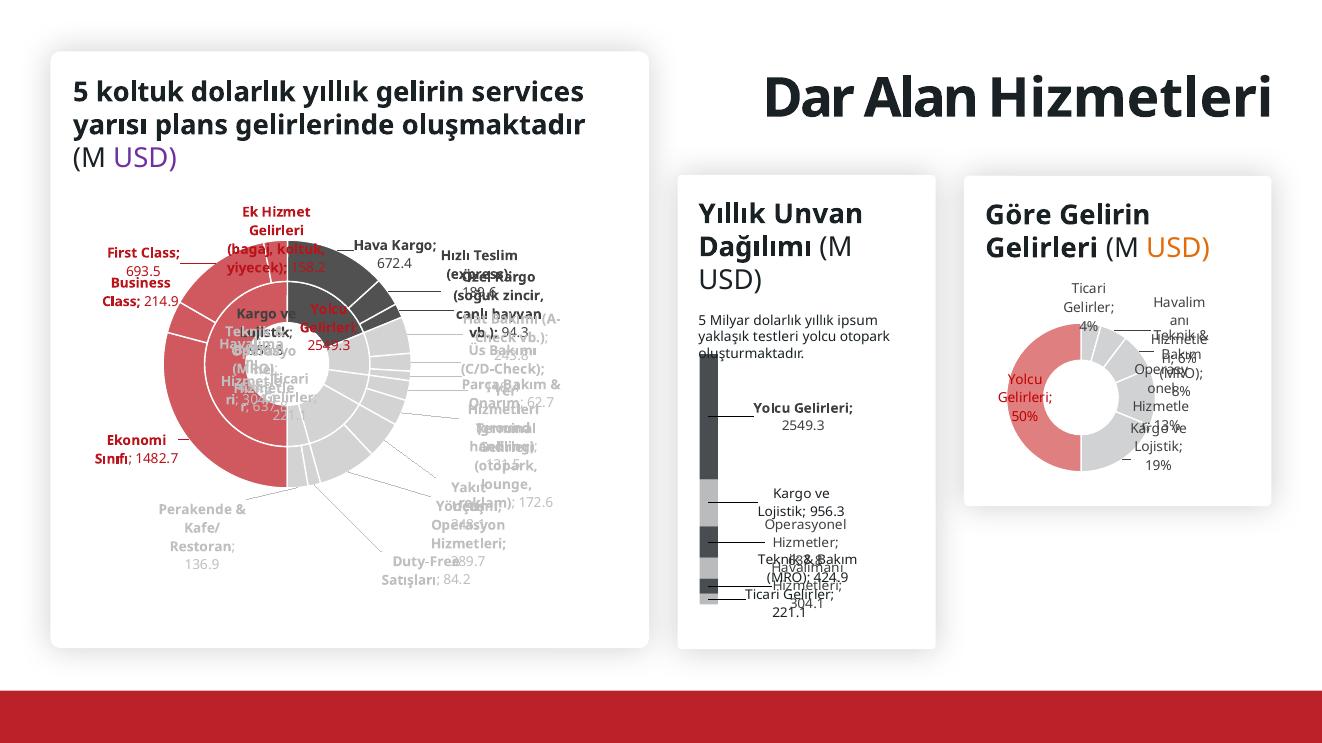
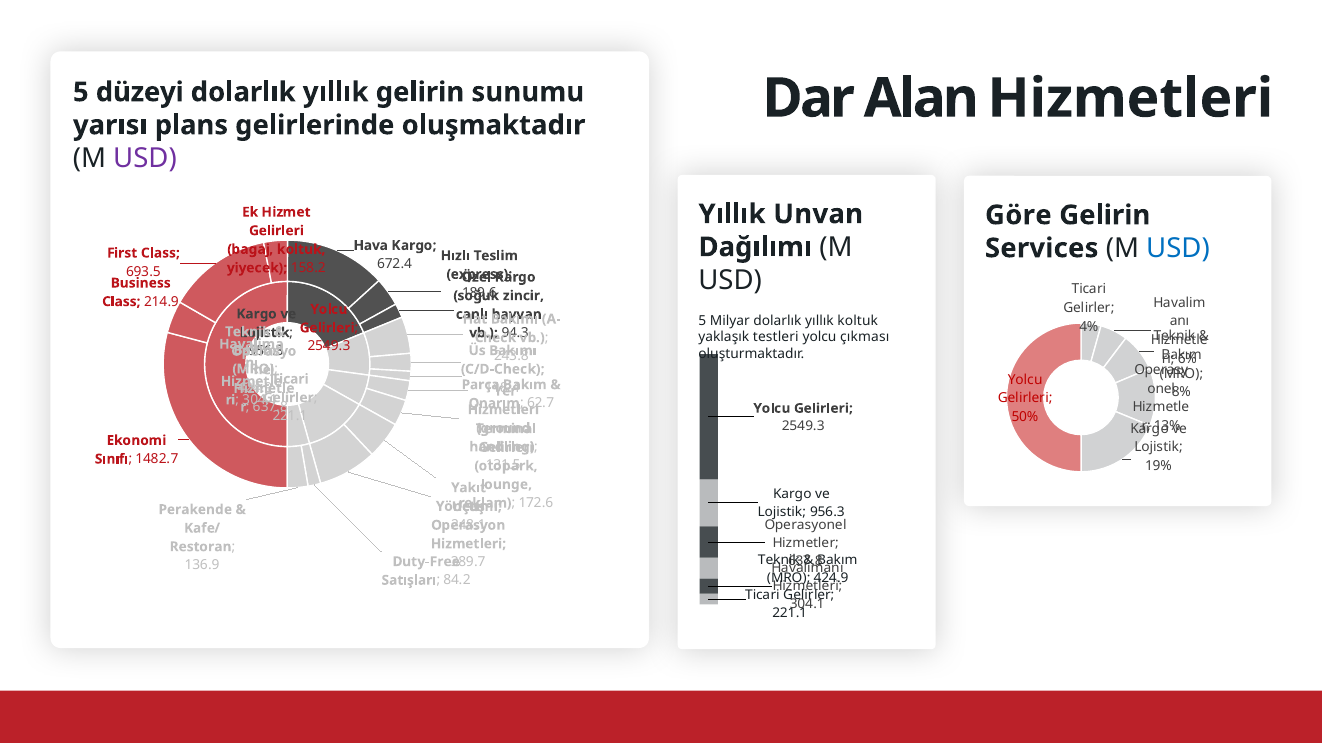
5 koltuk: koltuk -> düzeyi (140, 92)
services: services -> sunumu (528, 92)
Gelirleri: Gelirleri -> Services (1042, 248)
USD colour: orange -> blue (1178, 248)
yıllık ipsum: ipsum -> koltuk (858, 321)
yolcu otopark: otopark -> çıkması (865, 337)
